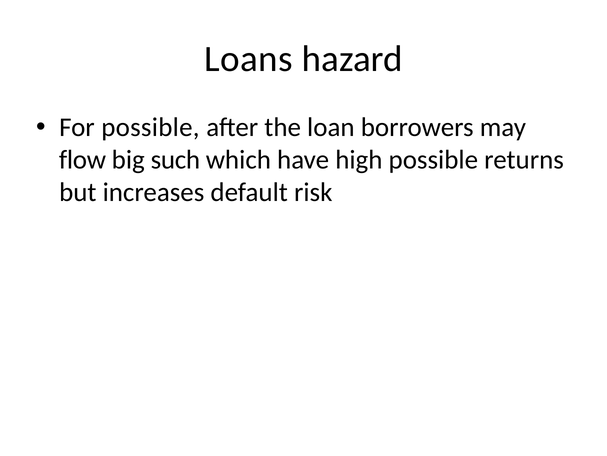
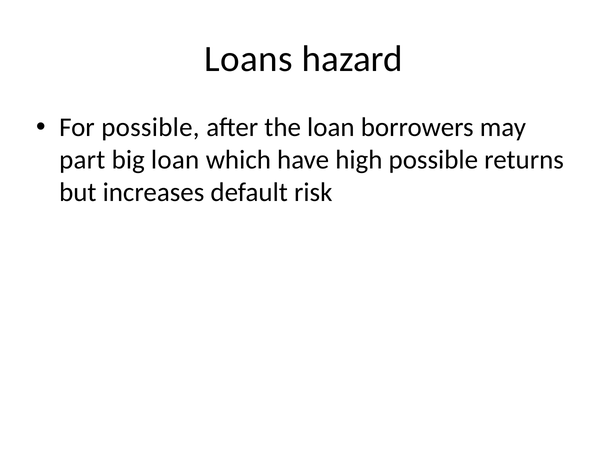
flow: flow -> part (82, 160)
big such: such -> loan (175, 160)
